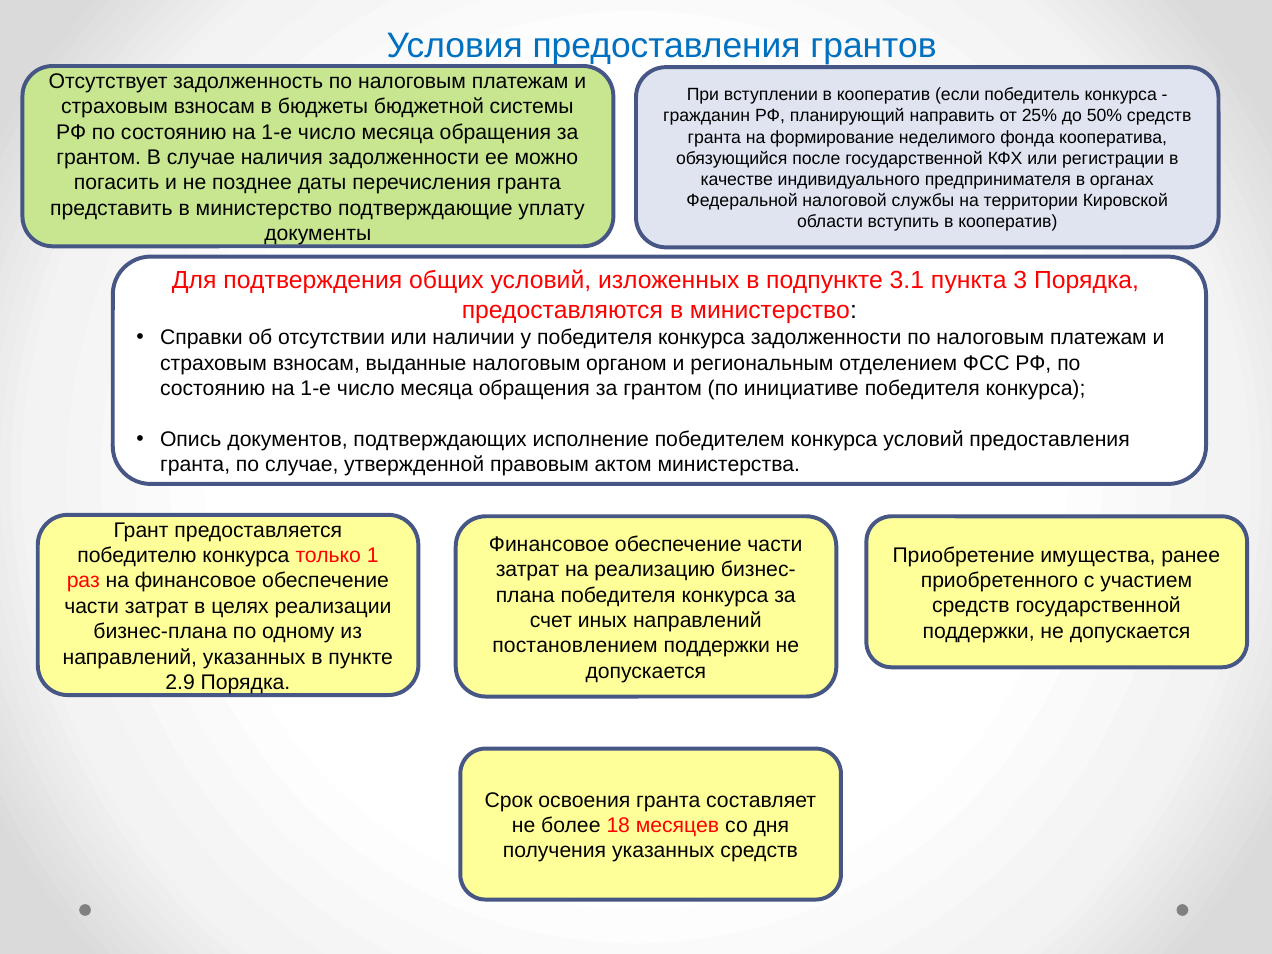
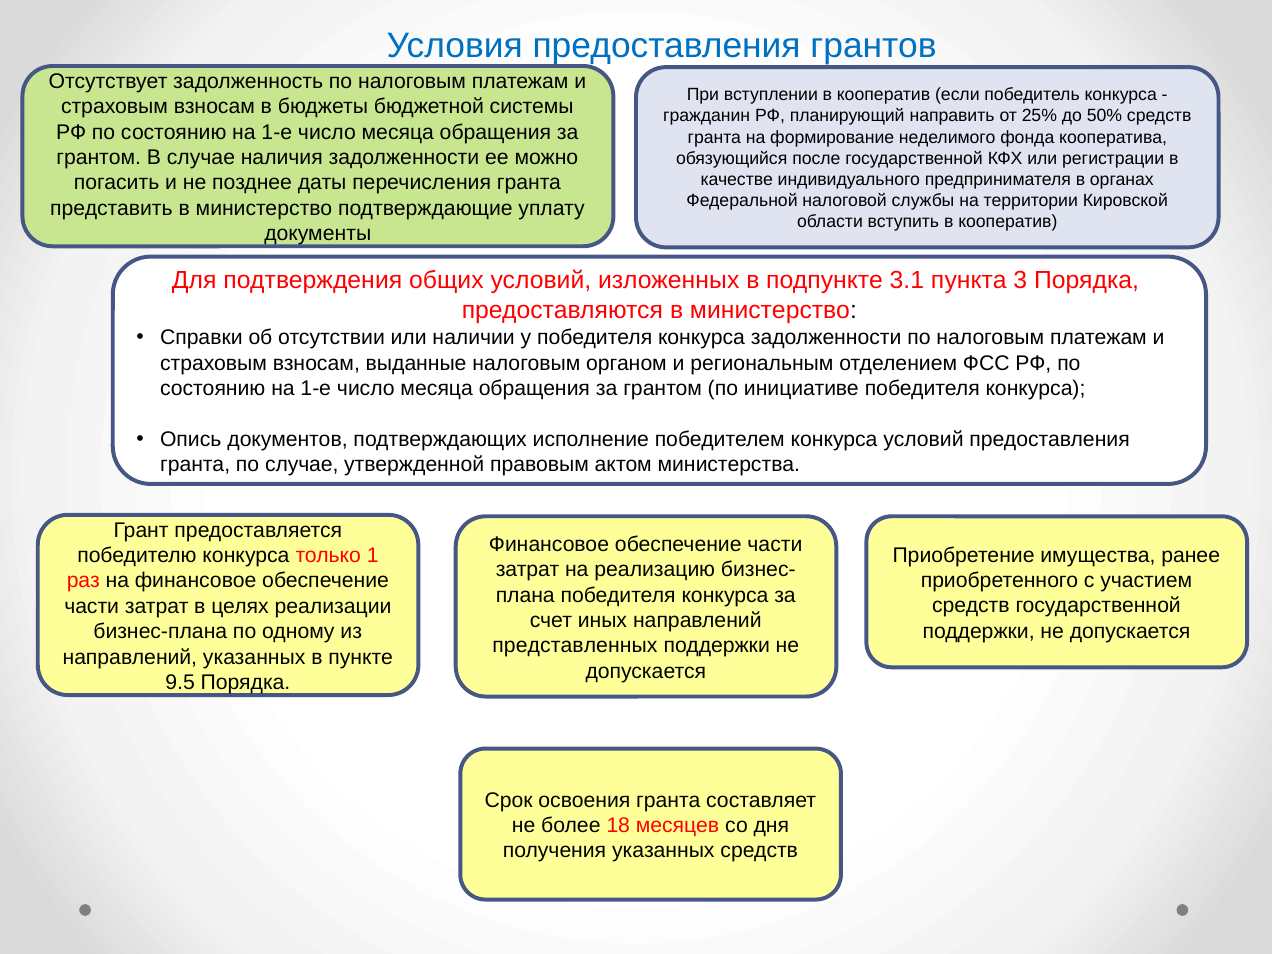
постановлением: постановлением -> представленных (575, 646)
2.9: 2.9 -> 9.5 (180, 683)
